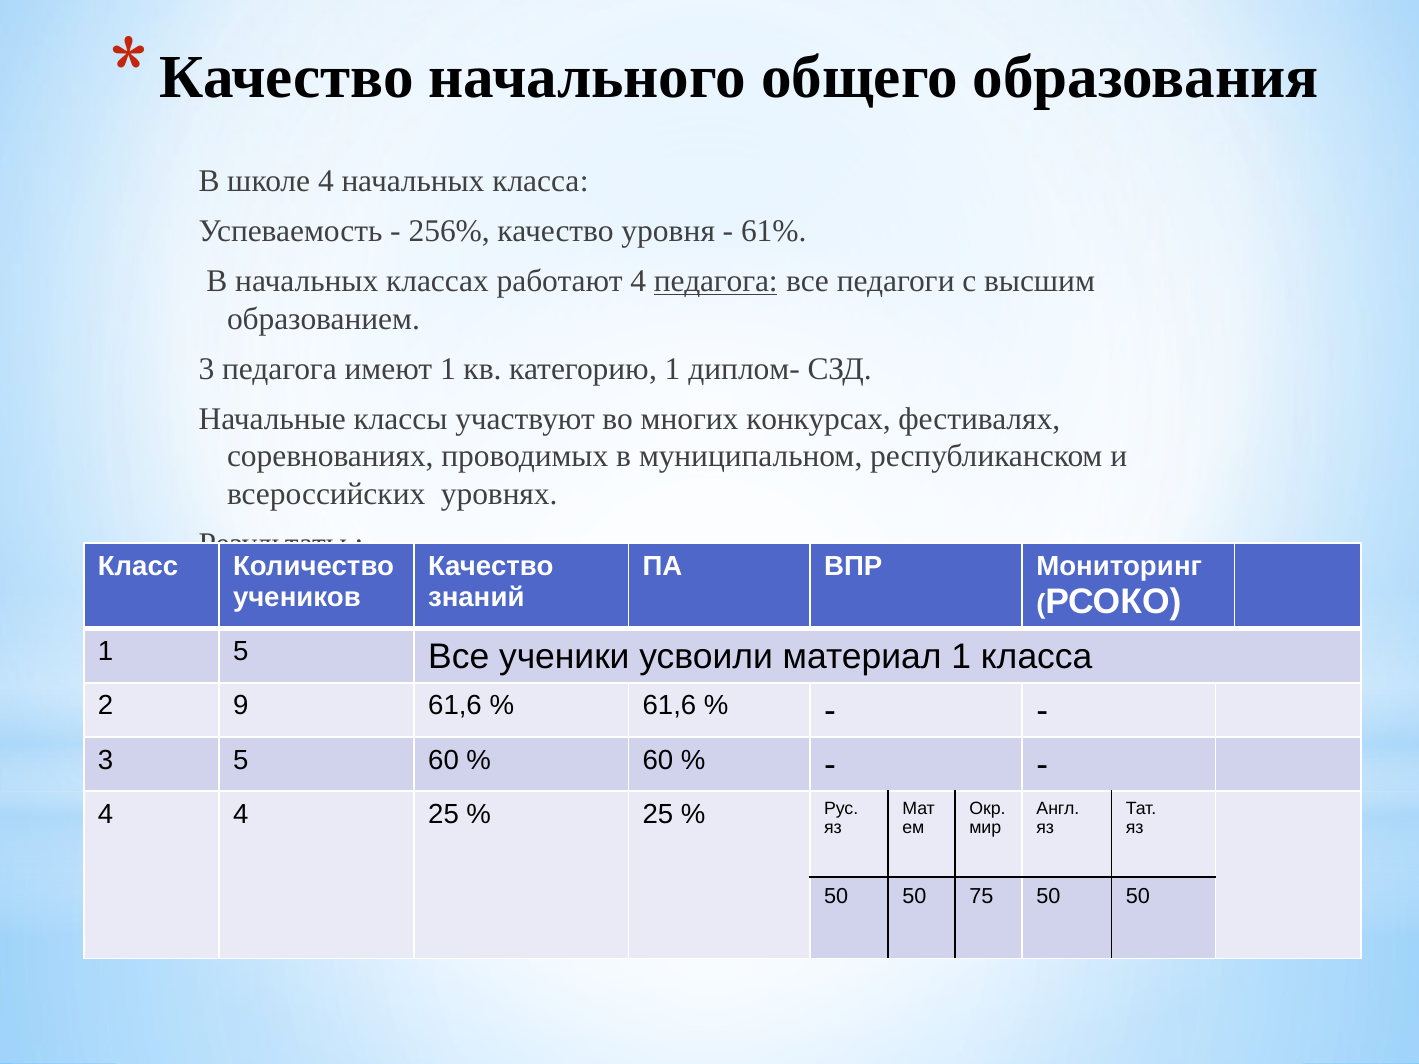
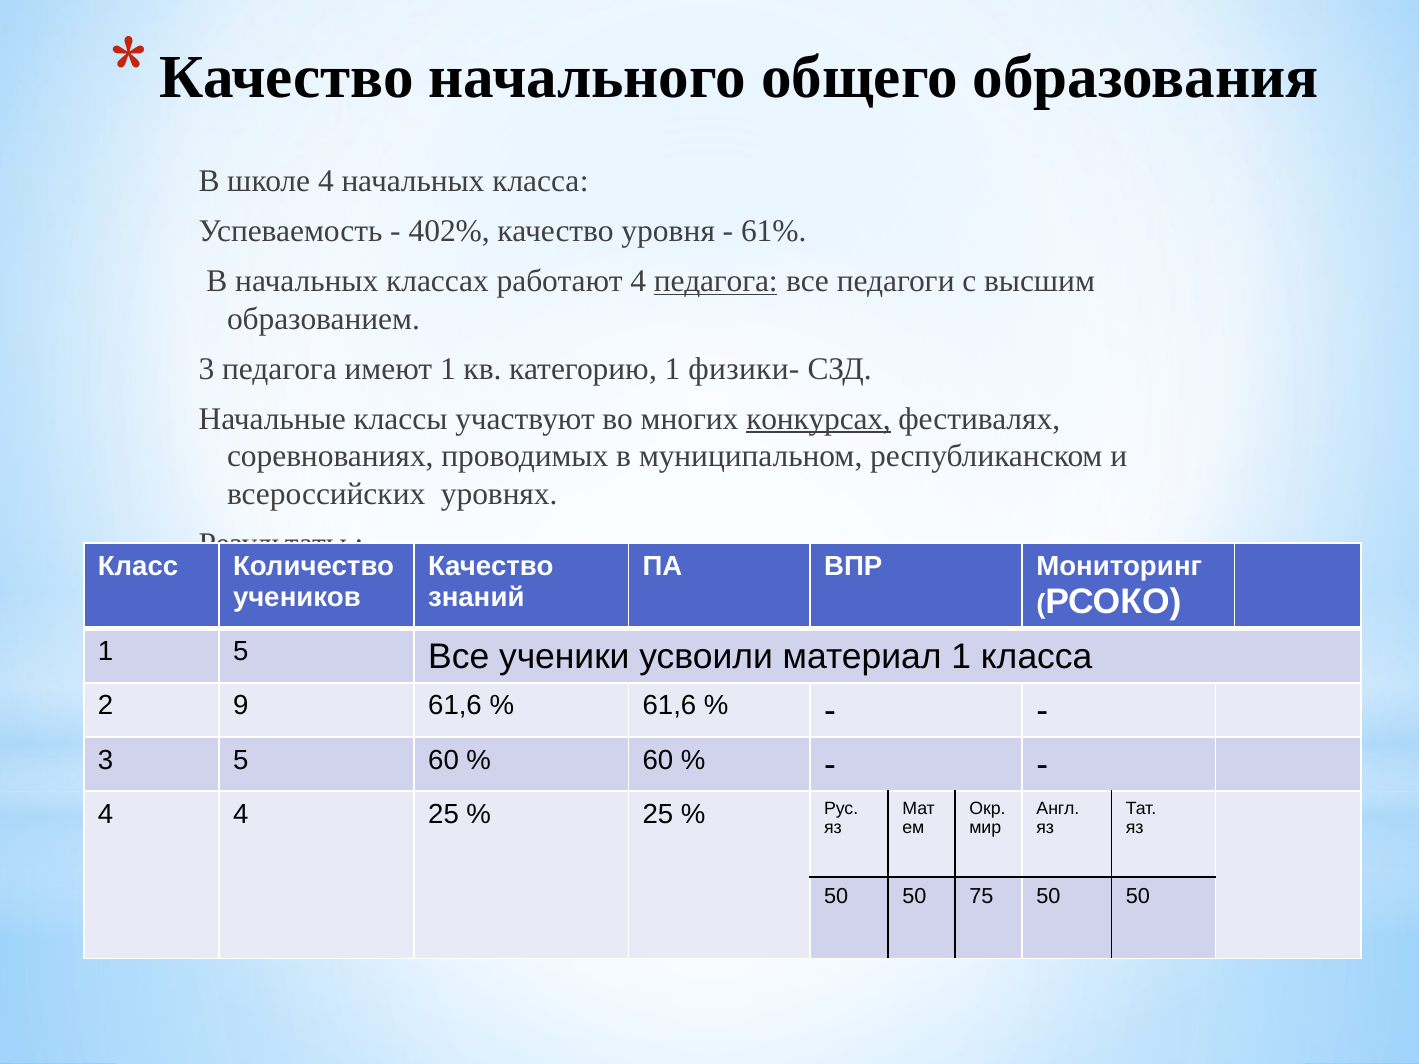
256%: 256% -> 402% (449, 231)
диплом-: диплом- -> физики- (744, 369)
конкурсах underline: none -> present (819, 419)
